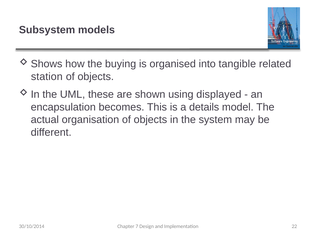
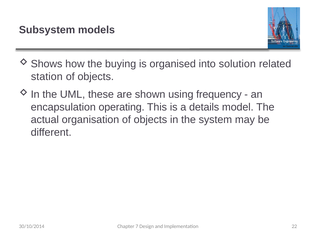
tangible: tangible -> solution (237, 64)
displayed: displayed -> frequency (219, 94)
becomes: becomes -> operating (122, 107)
